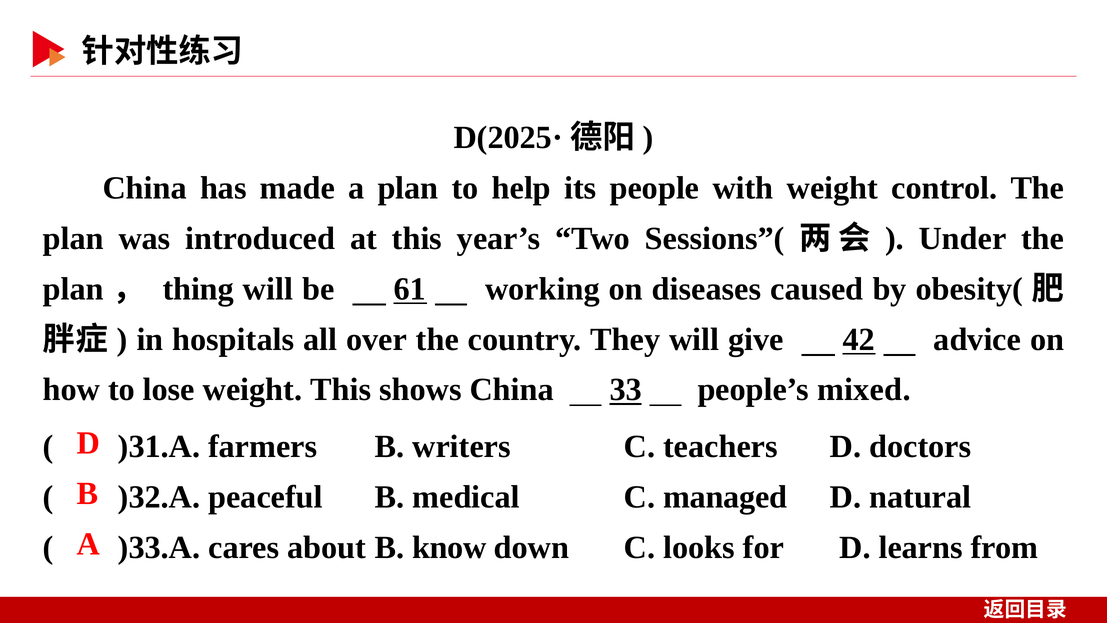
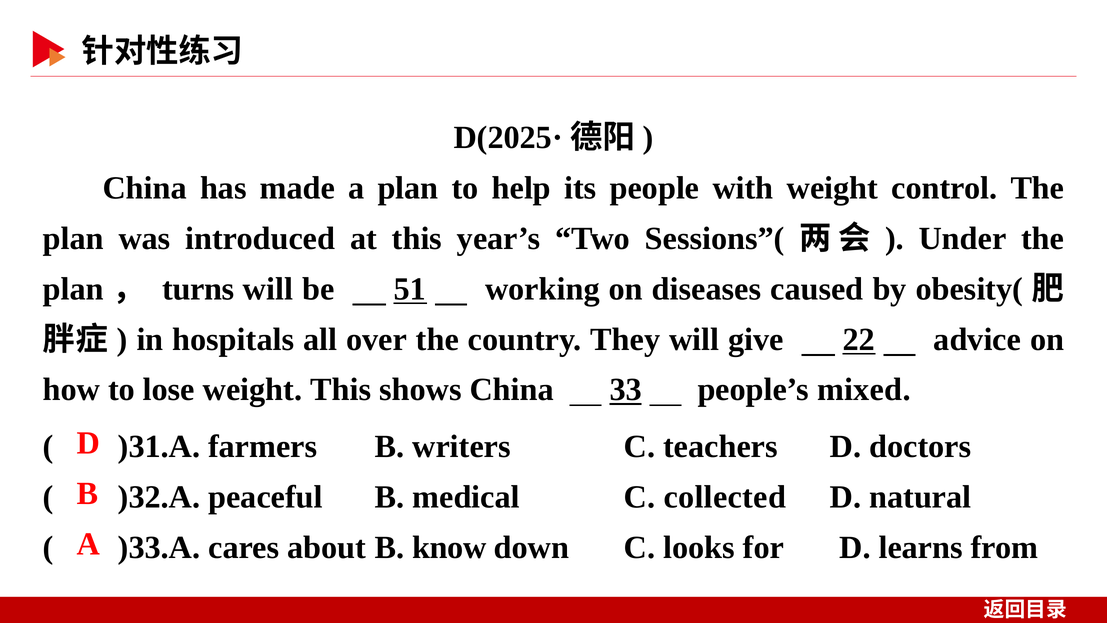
thing: thing -> turns (198, 289)
61: 61 -> 51 (410, 289)
42: 42 -> 22 (859, 339)
managed: managed -> collected (725, 497)
